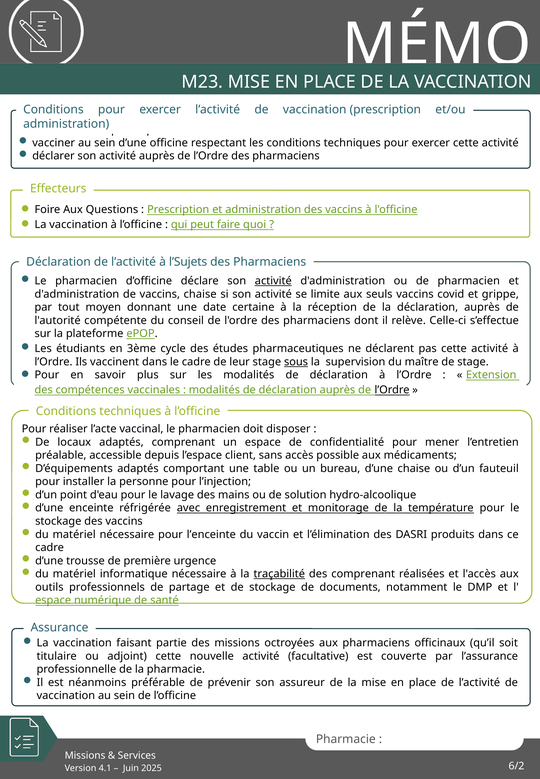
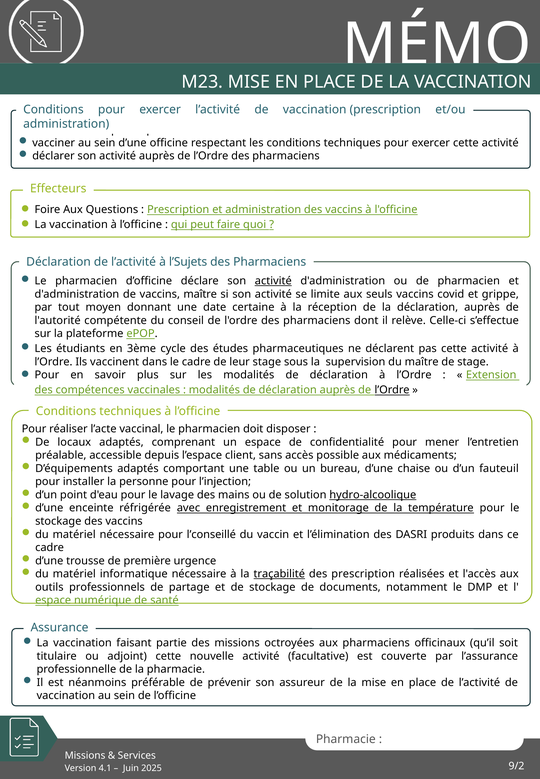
vaccins chaise: chaise -> maître (200, 294)
sous underline: present -> none (296, 362)
hydro-alcoolique underline: none -> present (373, 495)
l’enceinte: l’enceinte -> l’conseillé (211, 535)
des comprenant: comprenant -> prescription (363, 575)
6/2: 6/2 -> 9/2 (516, 767)
